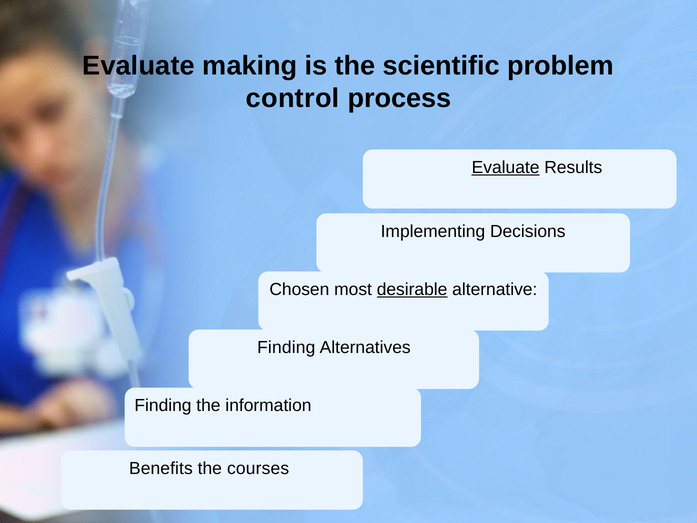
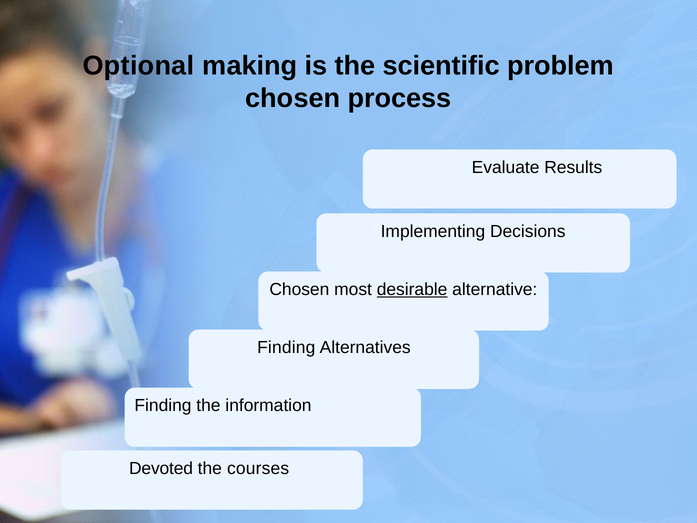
Evaluate: Evaluate -> Optional (138, 66)
control: control -> chosen (293, 98)
Evaluate underline: present -> none (506, 167)
Benefits: Benefits -> Devoted (161, 468)
